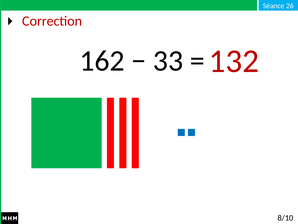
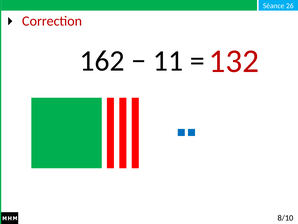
33: 33 -> 11 (168, 61)
